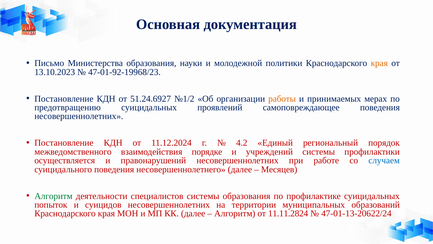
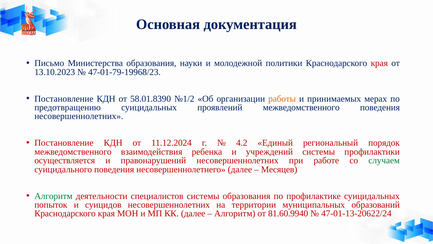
края colour: orange -> red (379, 63)
47-01-92-19968/23: 47-01-92-19968/23 -> 47-01-79-19968/23 (124, 72)
51.24.6927: 51.24.6927 -> 58.01.8390 (151, 99)
проявлений самоповреждающее: самоповреждающее -> межведомственного (301, 107)
порядке: порядке -> ребенка (207, 152)
случаем colour: blue -> green (384, 160)
11.11.2824: 11.11.2824 -> 81.60.9940 (288, 213)
